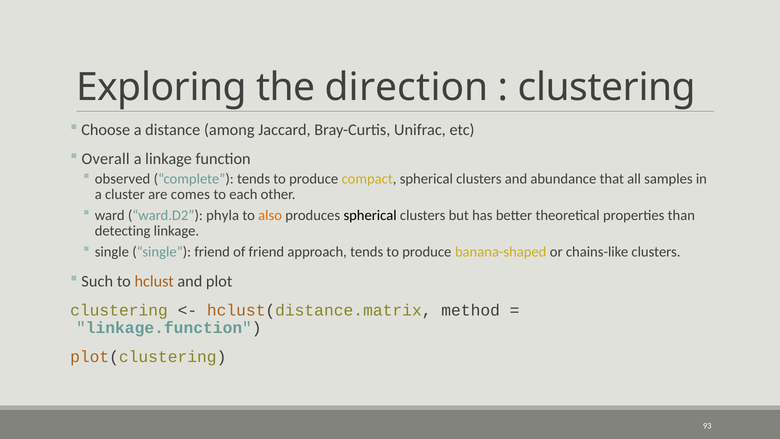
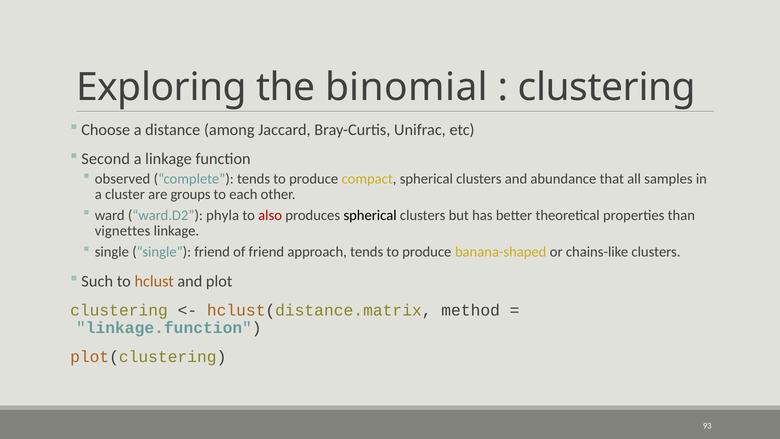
direction: direction -> binomial (407, 87)
Overall: Overall -> Second (106, 159)
comes: comes -> groups (191, 194)
also colour: orange -> red (270, 215)
detecting: detecting -> vignettes (123, 231)
